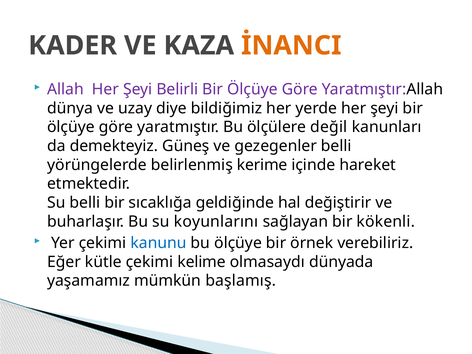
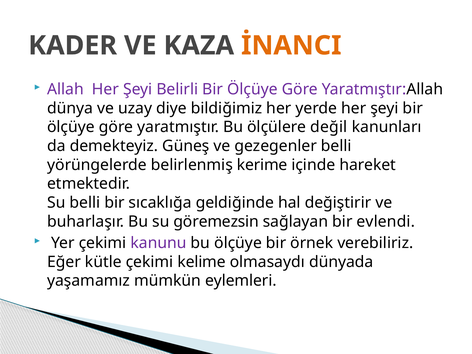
koyunlarını: koyunlarını -> göremezsin (216, 221)
kökenli: kökenli -> evlendi (386, 221)
kanunu colour: blue -> purple (159, 243)
başlamış: başlamış -> eylemleri (241, 281)
